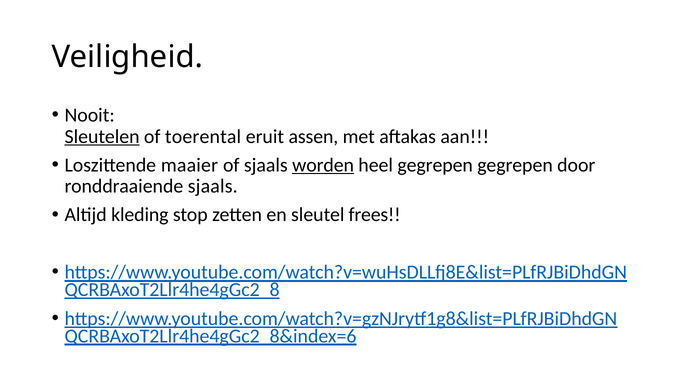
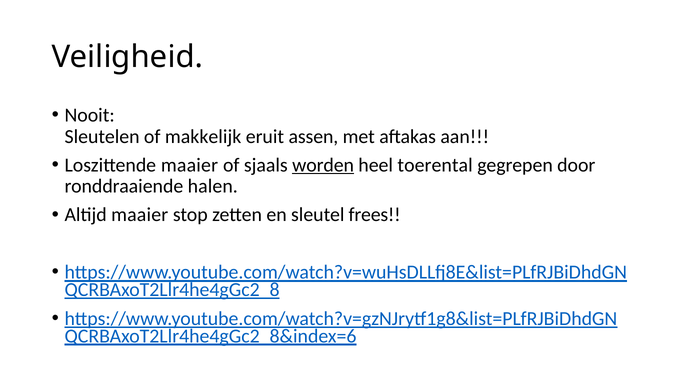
Sleutelen underline: present -> none (102, 136)
toerental: toerental -> makkelijk (203, 136)
heel gegrepen: gegrepen -> toerental (435, 165)
ronddraaiende sjaals: sjaals -> halen (213, 186)
Altijd kleding: kleding -> maaier (140, 215)
